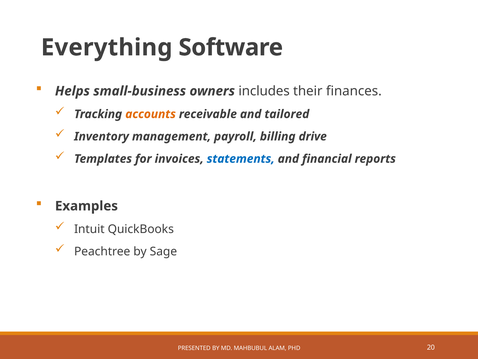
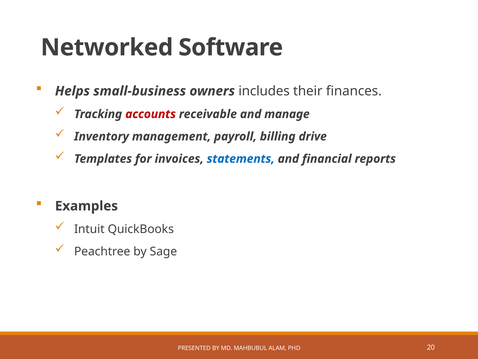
Everything: Everything -> Networked (107, 47)
accounts colour: orange -> red (151, 114)
tailored: tailored -> manage (287, 114)
